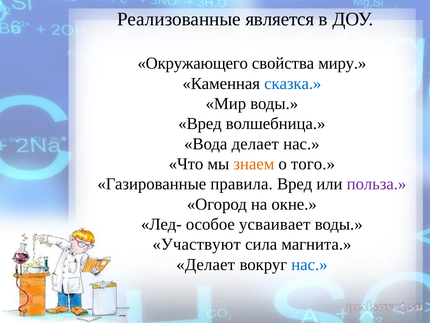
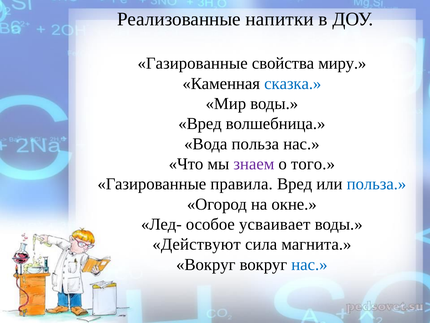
является: является -> напитки (280, 19)
Окружающего: Окружающего -> Газированные (193, 63)
Вода делает: делает -> польза (255, 144)
знаем colour: orange -> purple (254, 164)
польза colour: purple -> blue (376, 184)
Участвуют: Участвуют -> Действуют (197, 244)
Делает: Делает -> Вокруг (206, 264)
